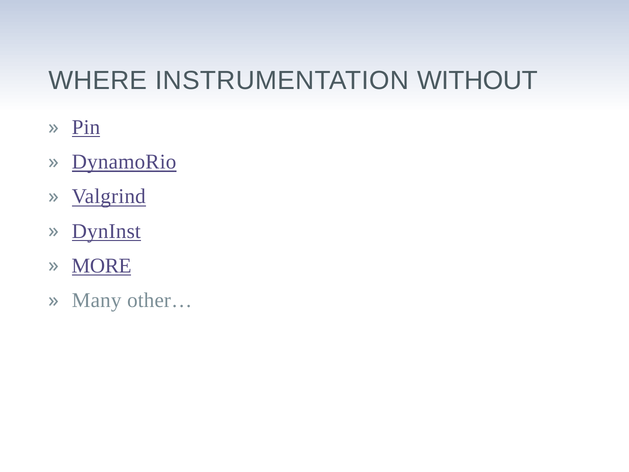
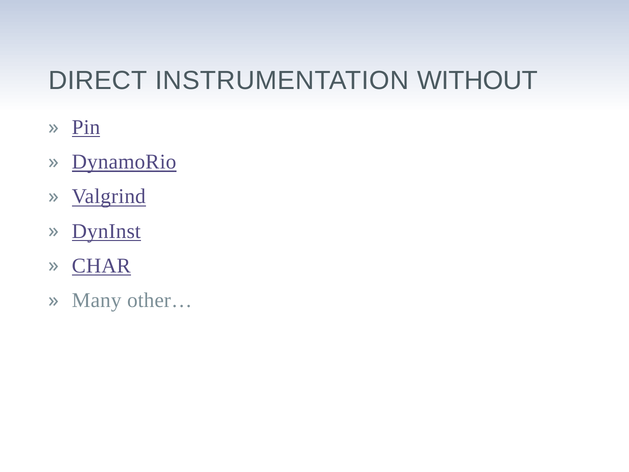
WHERE: WHERE -> DIRECT (98, 80)
MORE: MORE -> CHAR (101, 266)
